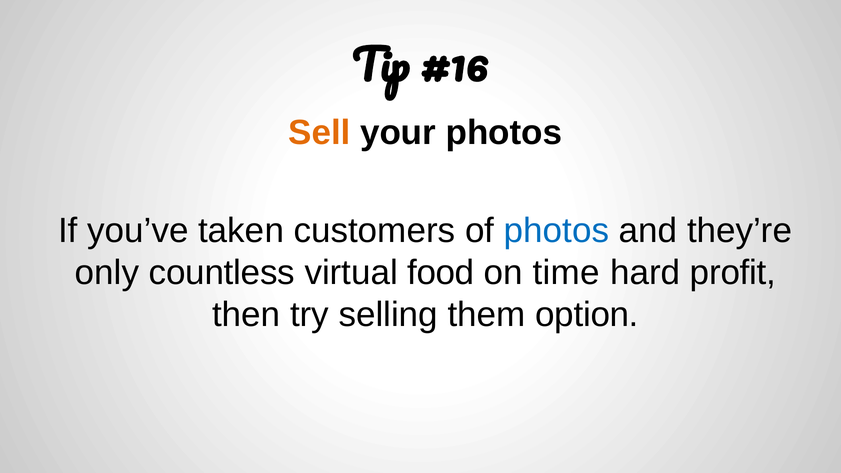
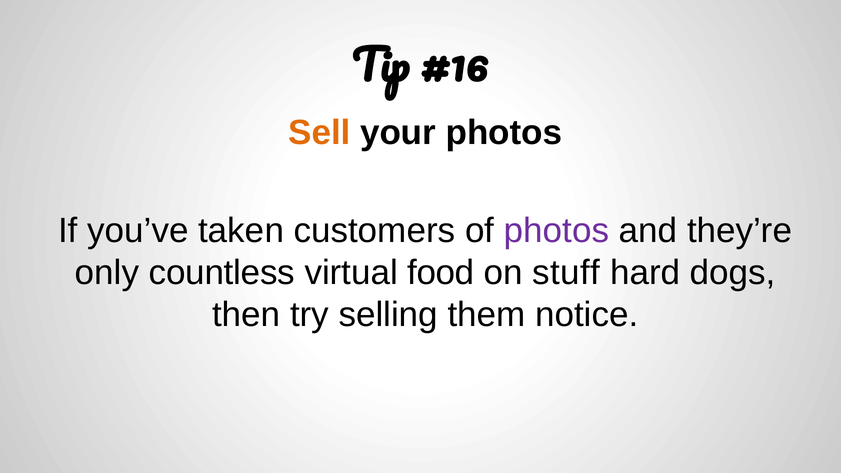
photos colour: blue -> purple (557, 231)
time: time -> stuff (566, 273)
profit: profit -> dogs (733, 273)
option: option -> notice (587, 315)
